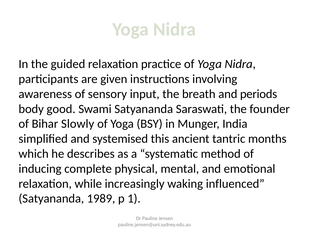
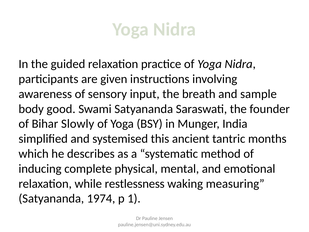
periods: periods -> sample (258, 94)
increasingly: increasingly -> restlessness (135, 183)
influenced: influenced -> measuring (235, 183)
1989: 1989 -> 1974 (101, 198)
